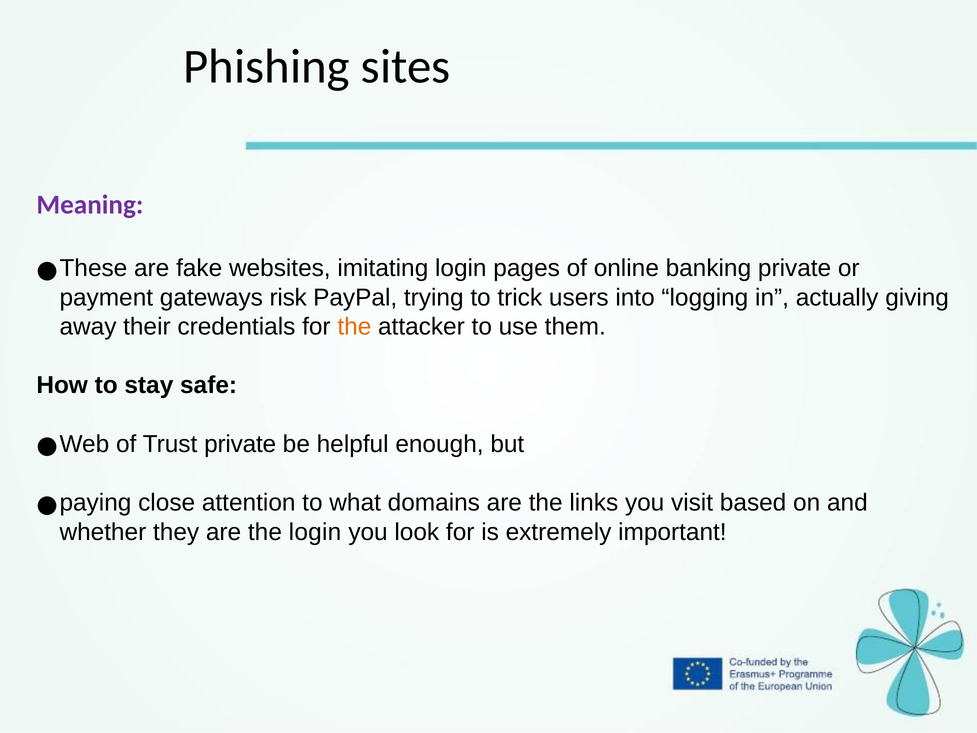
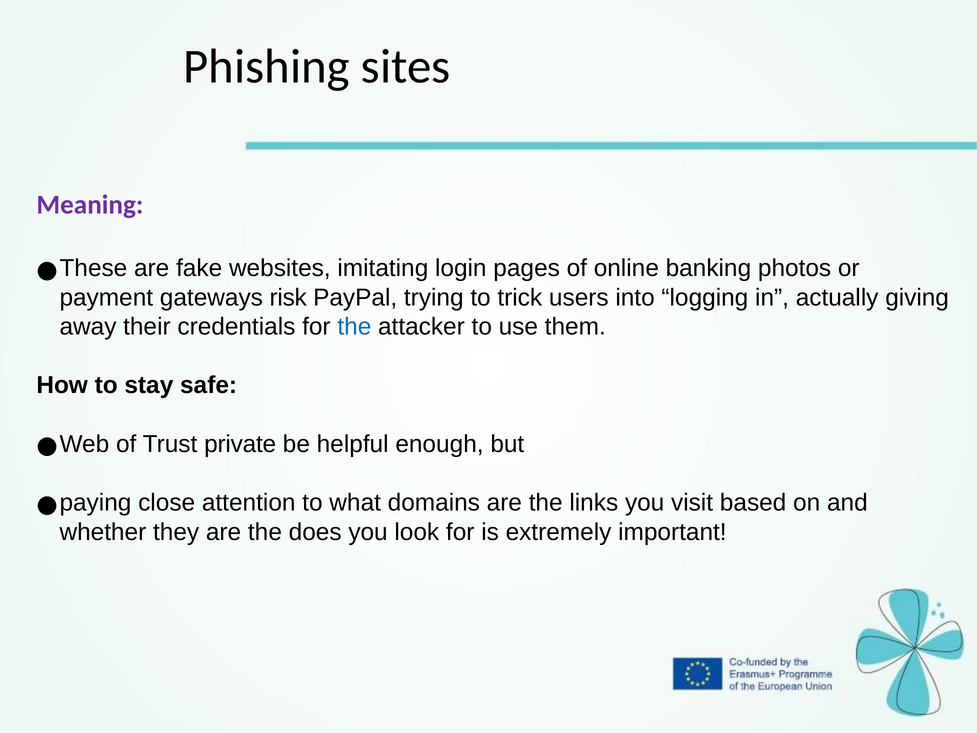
banking private: private -> photos (795, 268)
the colour: orange -> blue (354, 327)
the login: login -> does (315, 532)
